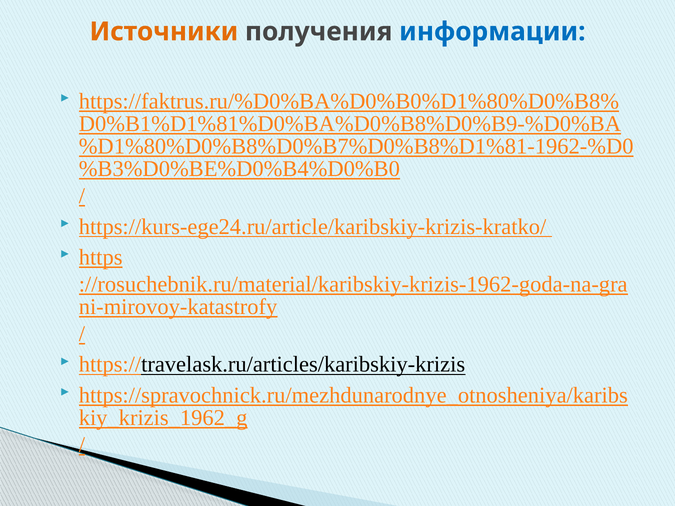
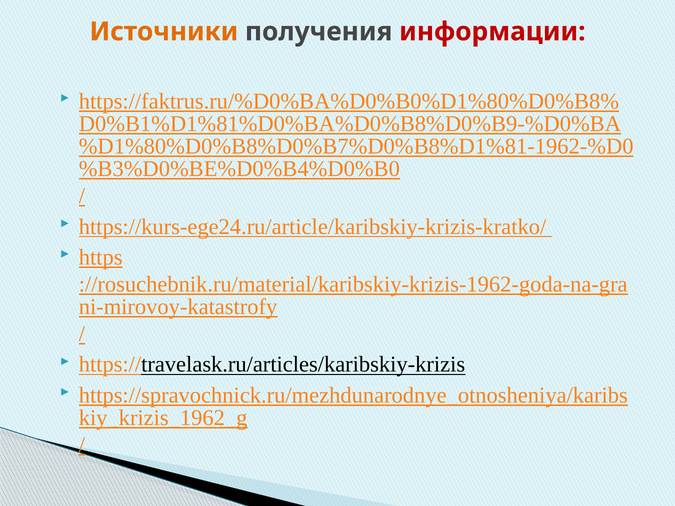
информации colour: blue -> red (492, 32)
